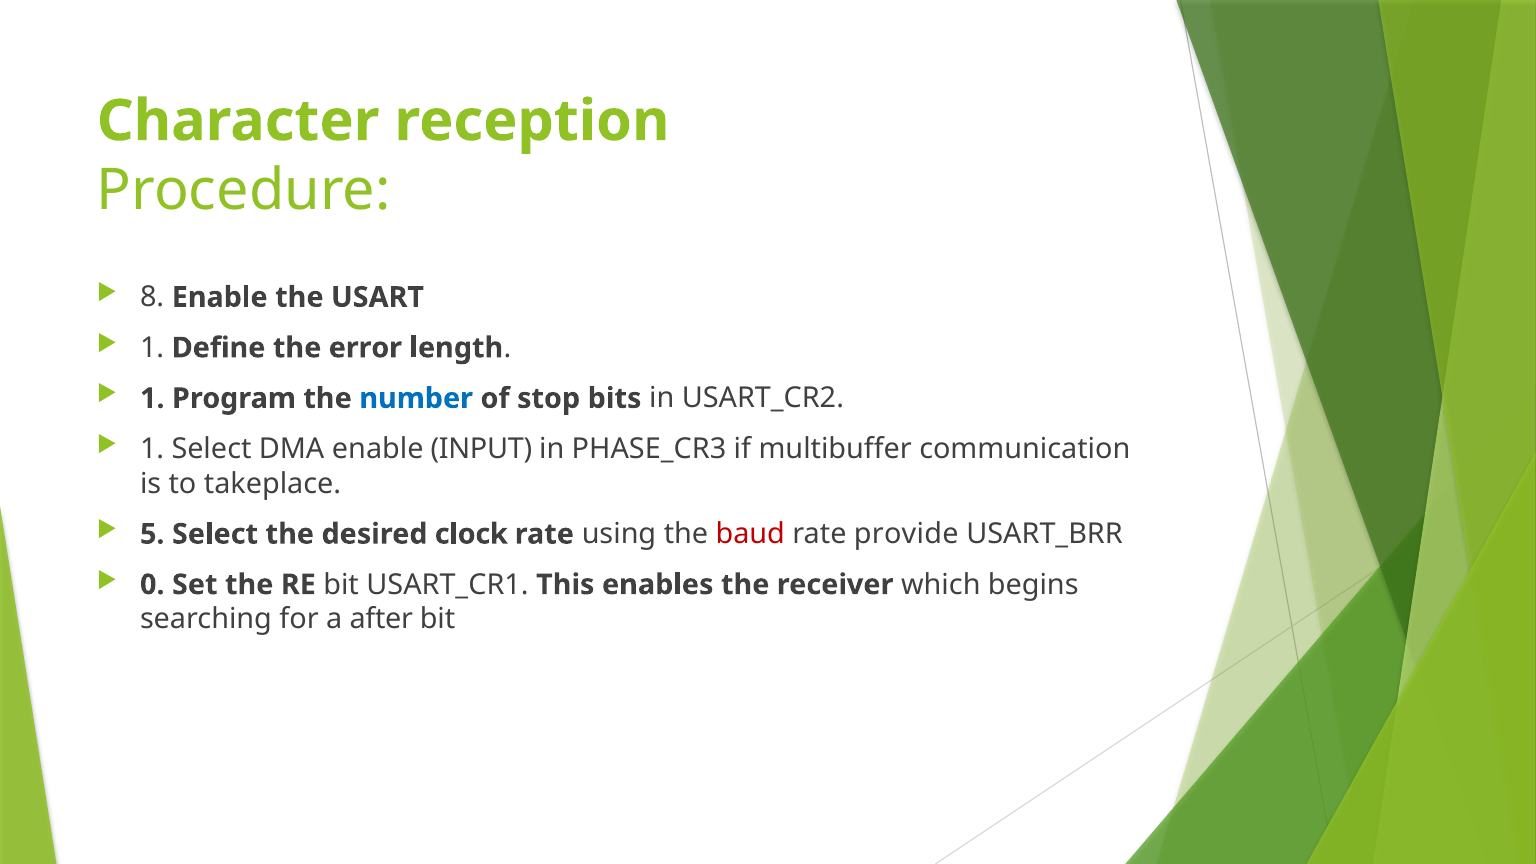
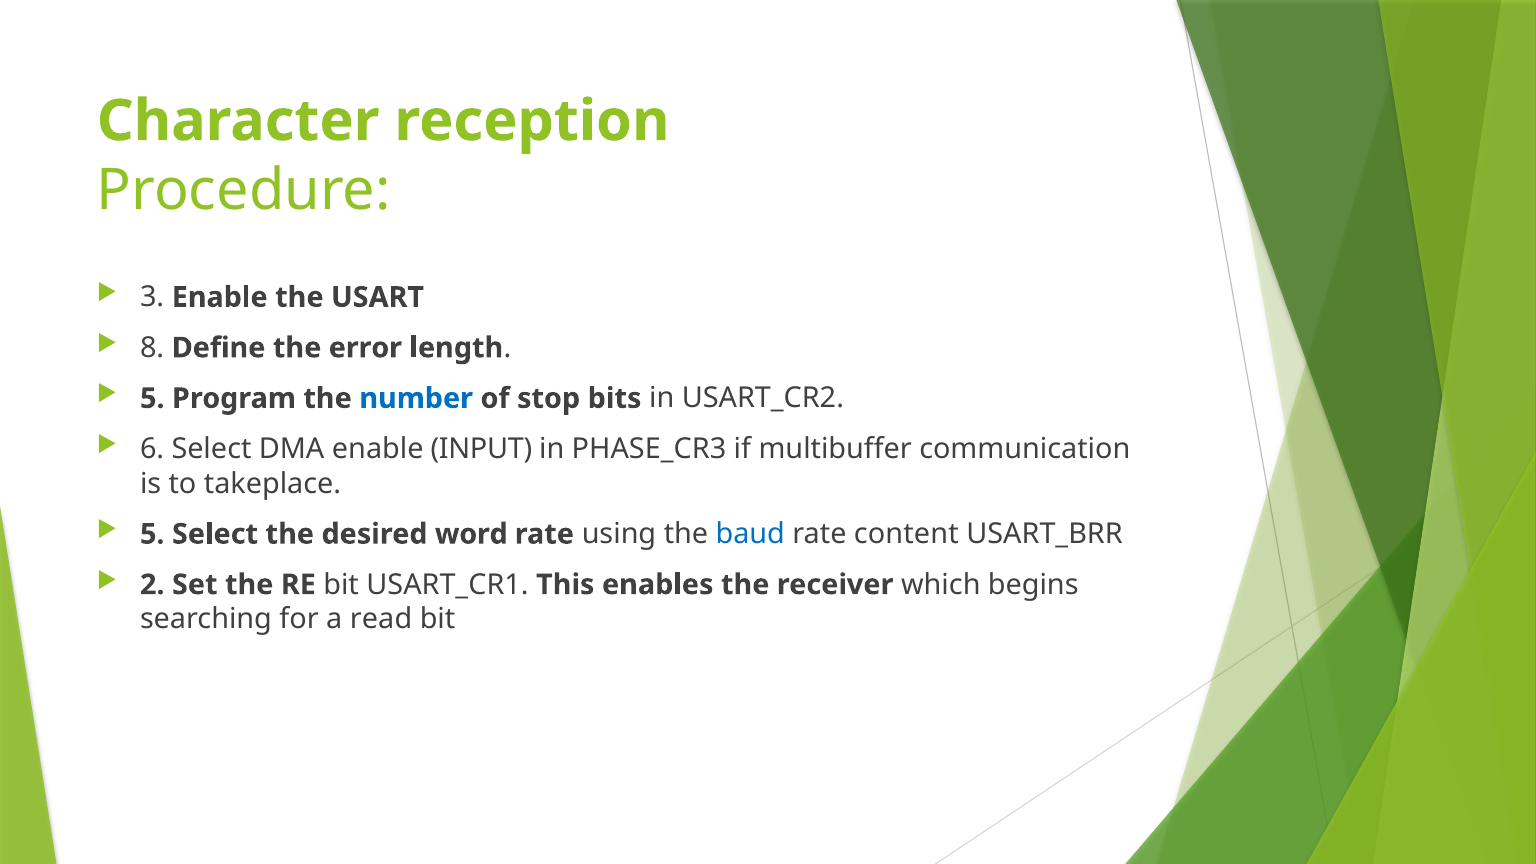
8: 8 -> 3 (152, 297)
1: 1 -> 8 (152, 348)
1: 1 -> 5 (152, 398)
1: 1 -> 6 (152, 449)
clock: clock -> word (471, 534)
baud colour: red -> blue (750, 534)
provide: provide -> content (906, 534)
0: 0 -> 2 (152, 585)
after: after -> read (381, 619)
